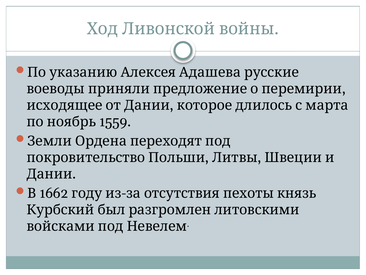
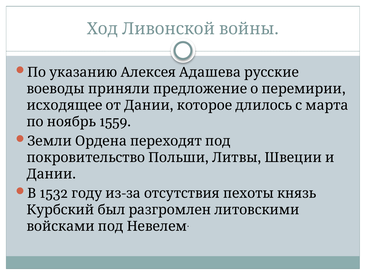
1662: 1662 -> 1532 (54, 193)
